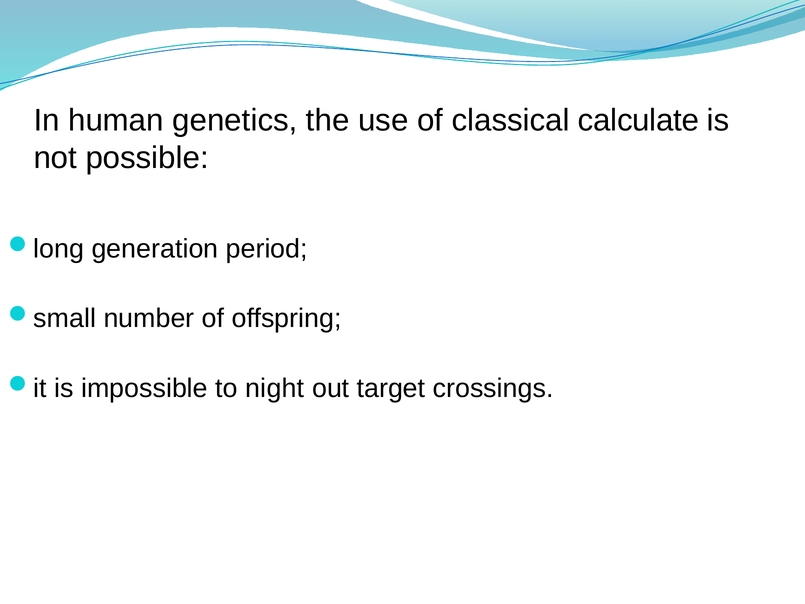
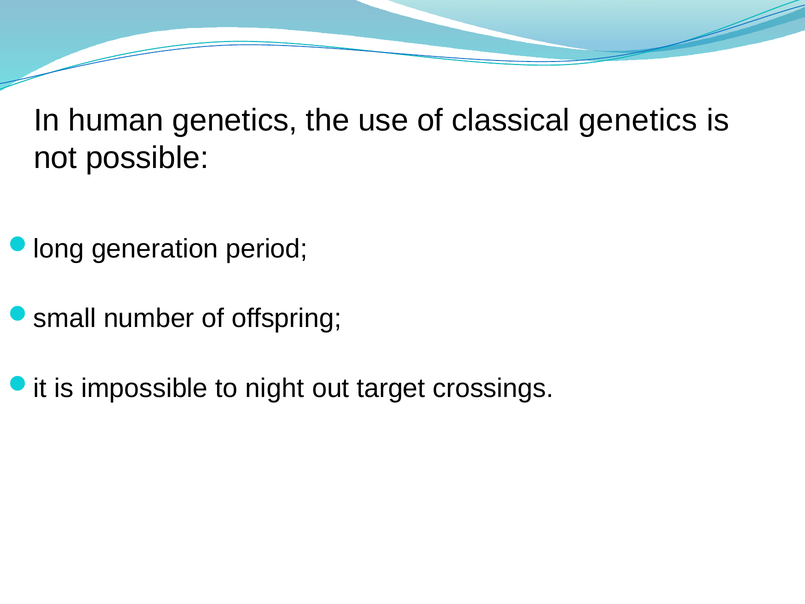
classical calculate: calculate -> genetics (638, 120)
